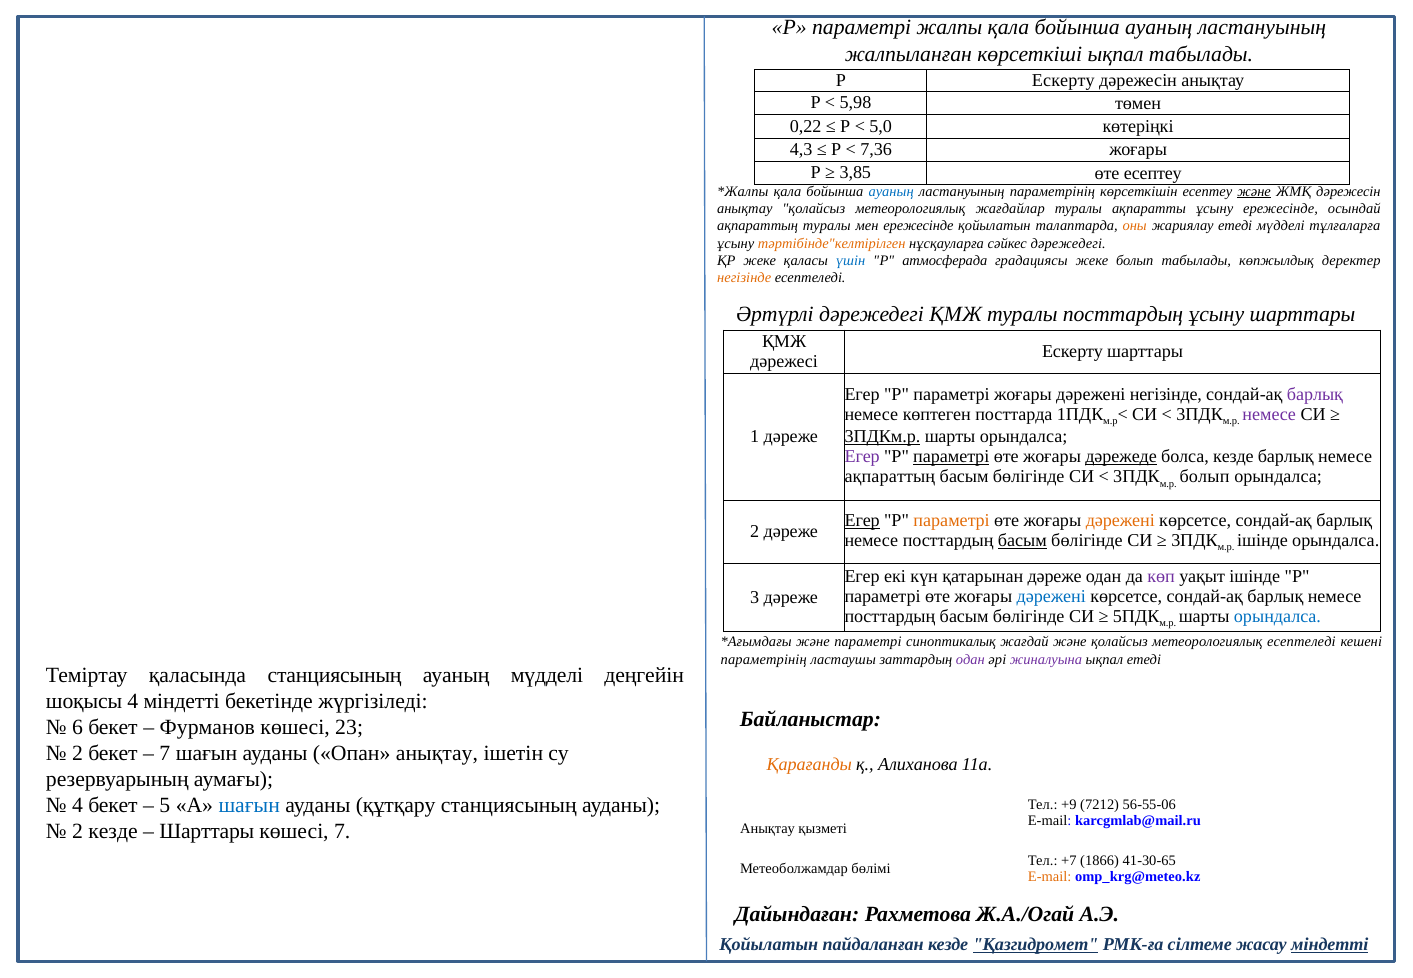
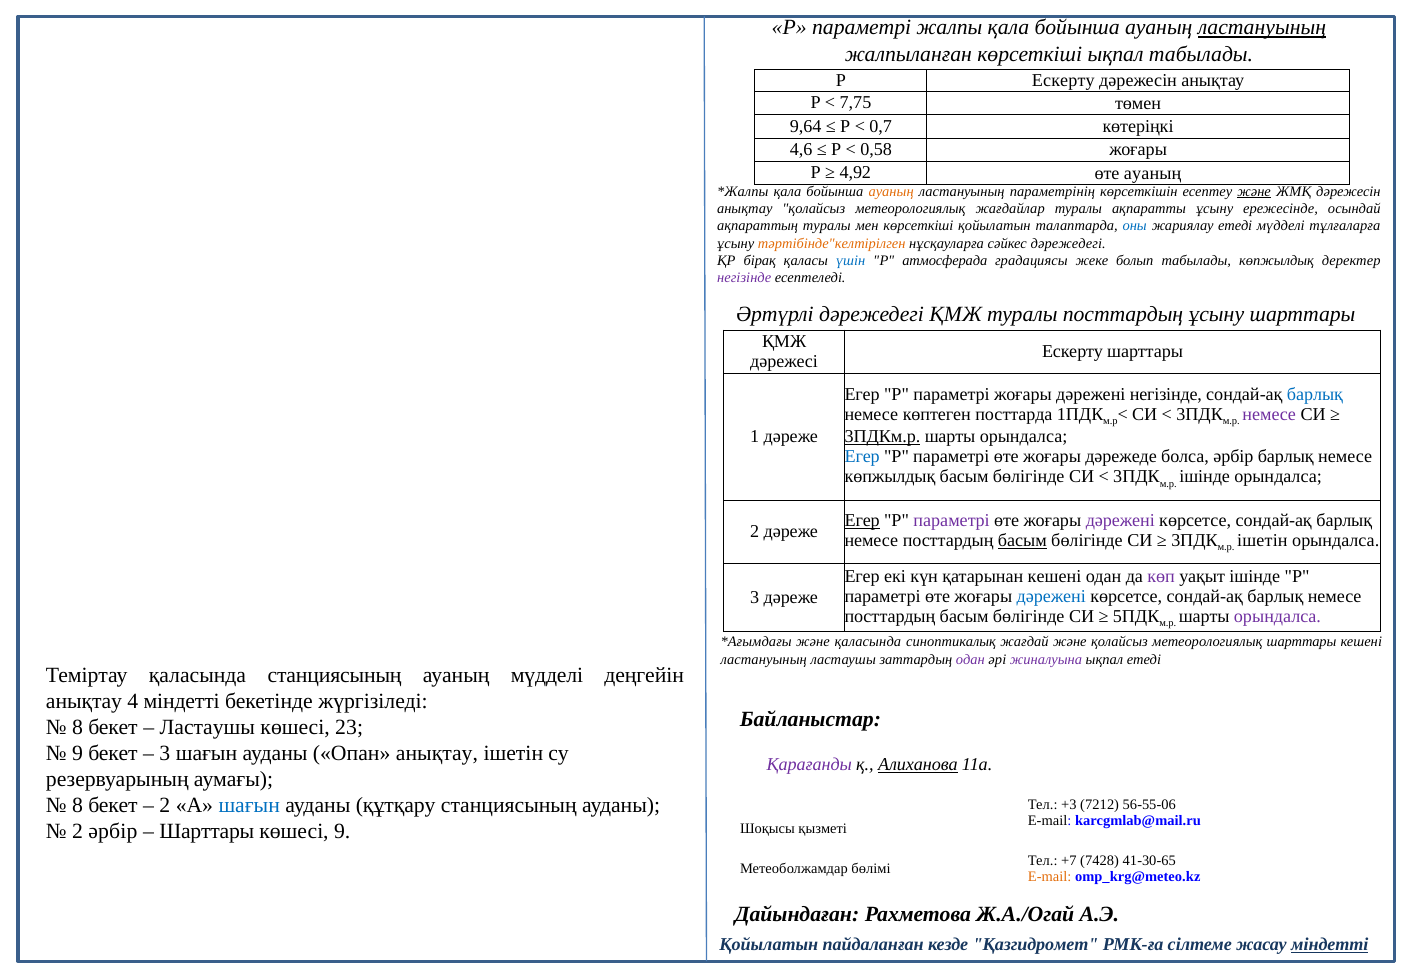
ластануының underline: none -> present (1262, 28)
5,98: 5,98 -> 7,75 (856, 103)
0,22: 0,22 -> 9,64 (806, 126)
5,0: 5,0 -> 0,7 (881, 126)
4,3: 4,3 -> 4,6 (801, 150)
7,36: 7,36 -> 0,58 (876, 150)
3,85: 3,85 -> 4,92 (855, 173)
өте есептеу: есептеу -> ауаның (1153, 173)
ауаның colour: blue -> orange (891, 191)
мен ережесінде: ережесінде -> көрсеткіші (918, 226)
оны colour: orange -> blue (1135, 226)
ҚР жеке: жеке -> бірақ (760, 261)
негізінде colour: orange -> purple (744, 278)
барлық colour: purple -> blue (1315, 394)
Егер colour: purple -> blue (862, 457)
параметрі underline: present -> none (951, 457)
дәрежеде underline: present -> none (1121, 457)
болса кезде: кезде -> әрбір (1233, 457)
ақпараттың: ақпараттың -> көпжылдық (890, 477)
болып: болып -> ішінде (1205, 477)
параметрі colour: orange -> purple (952, 521)
дәрежені colour: orange -> purple (1120, 521)
ішінде: ішінде -> ішетін (1262, 541)
қатарынан дәреже: дәреже -> кешені (1055, 576)
орындалса colour: blue -> purple (1277, 616)
және параметрі: параметрі -> қаласында (868, 642)
метеорологиялық есептеледі: есептеледі -> шарттары (1302, 642)
параметрінің: параметрінің -> ластануының (764, 659)
шоқысы: шоқысы -> анықтау (84, 701)
6: 6 -> 8 (77, 727)
Фурманов: Фурманов -> Ластаушы (207, 727)
2: 2 -> 9 (77, 754)
7: 7 -> 3 (165, 754)
Қарағанды colour: orange -> purple (809, 764)
Алиханова underline: none -> present (918, 764)
4: 4 -> 8 (77, 806)
5: 5 -> 2 (165, 806)
+9: +9 -> +3 (1069, 805)
2 кезде: кезде -> әрбір (113, 832)
көшесі 7: 7 -> 9 (342, 832)
Анықтау: Анықтау -> Шоқысы (767, 829)
1866: 1866 -> 7428 (1100, 861)
Қазгидромет underline: present -> none (1036, 945)
